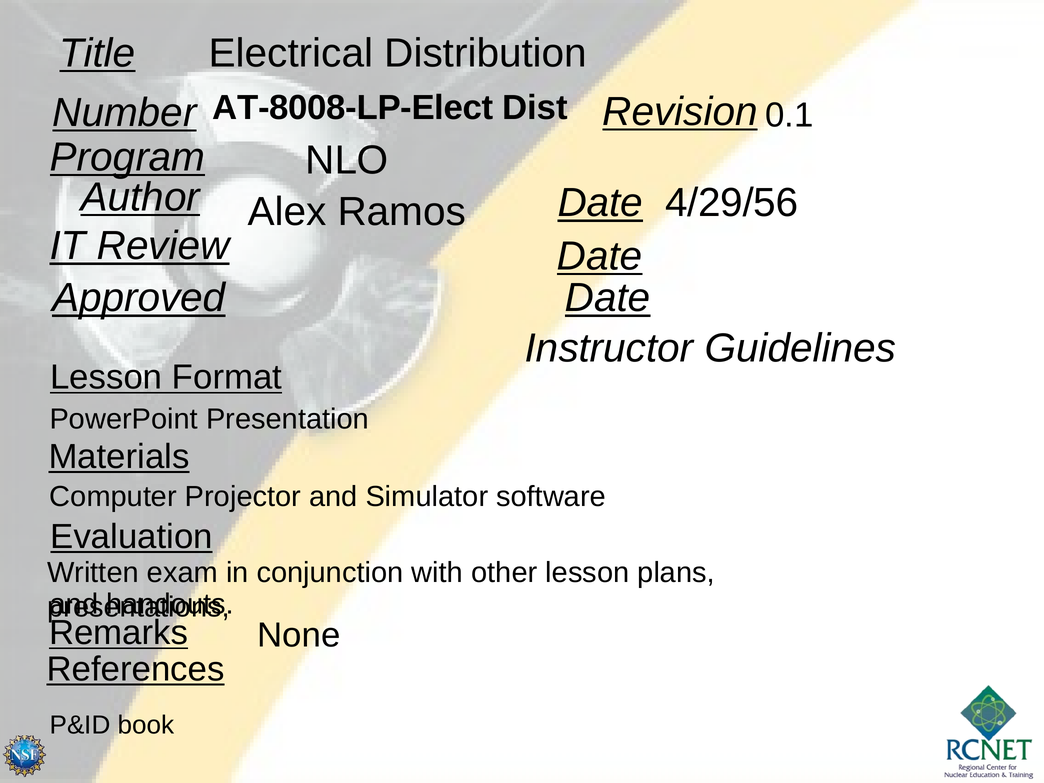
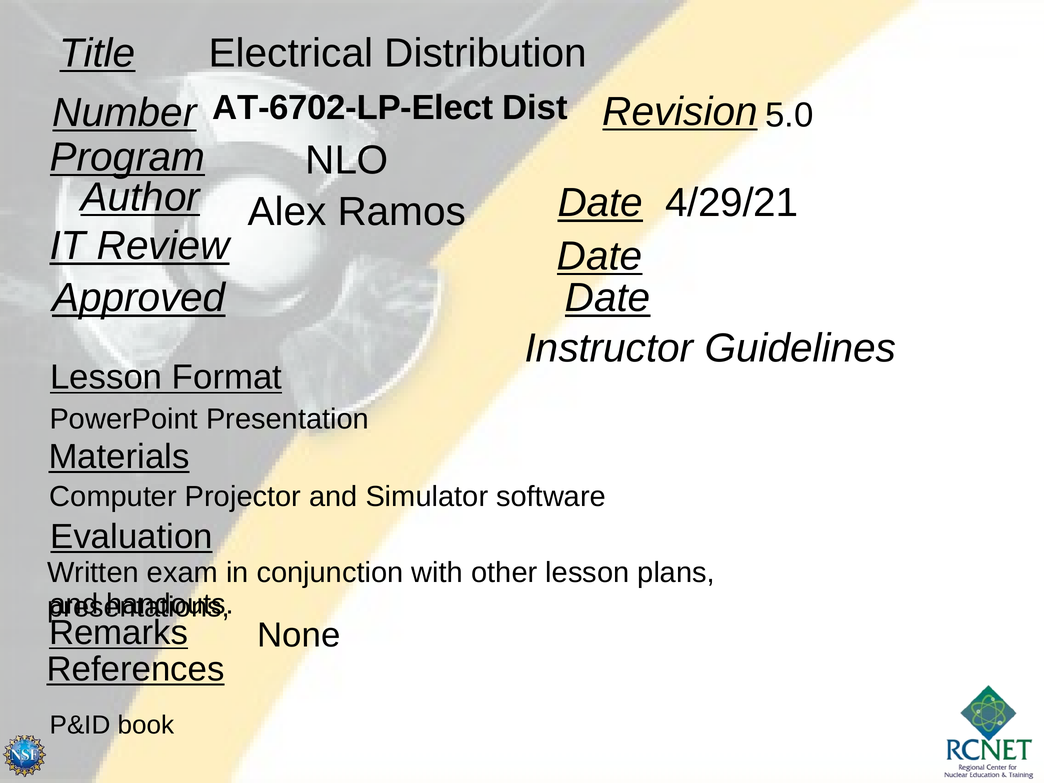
AT-8008-LP-Elect: AT-8008-LP-Elect -> AT-6702-LP-Elect (353, 108)
0.1: 0.1 -> 5.0 (789, 115)
4/29/56: 4/29/56 -> 4/29/21 (732, 203)
